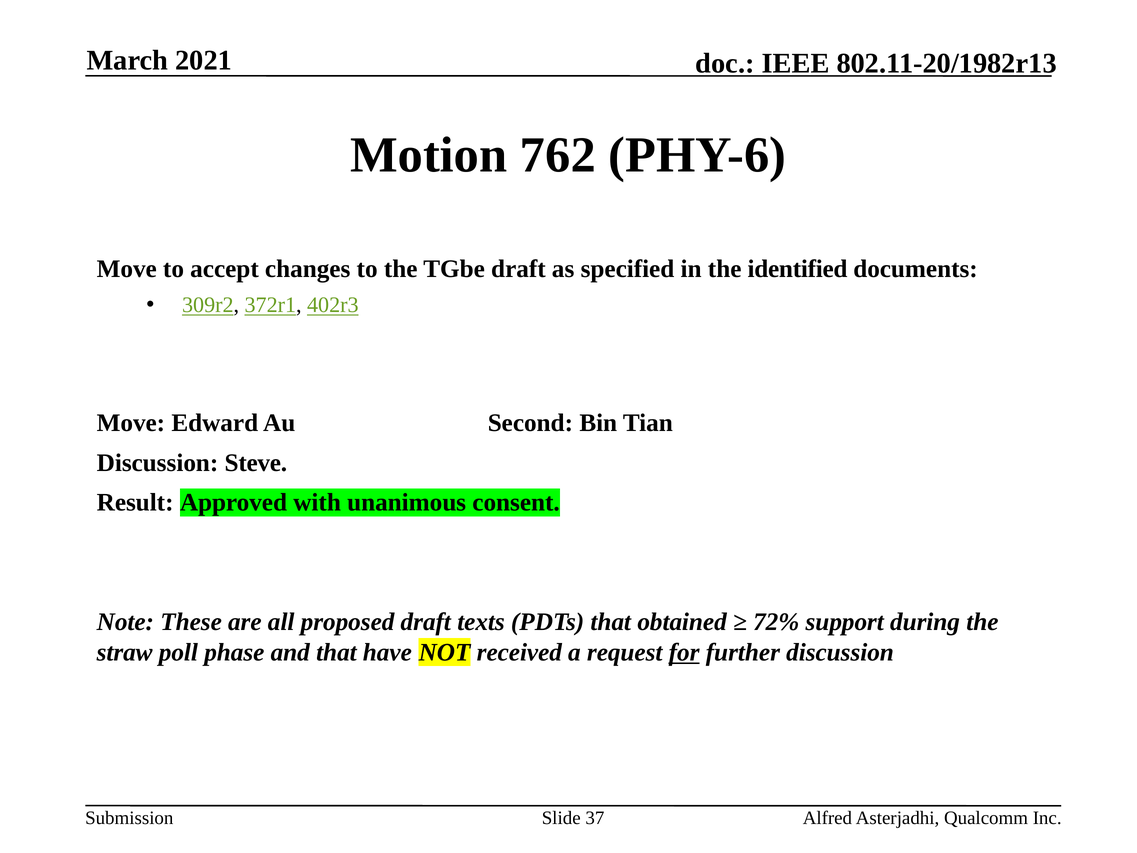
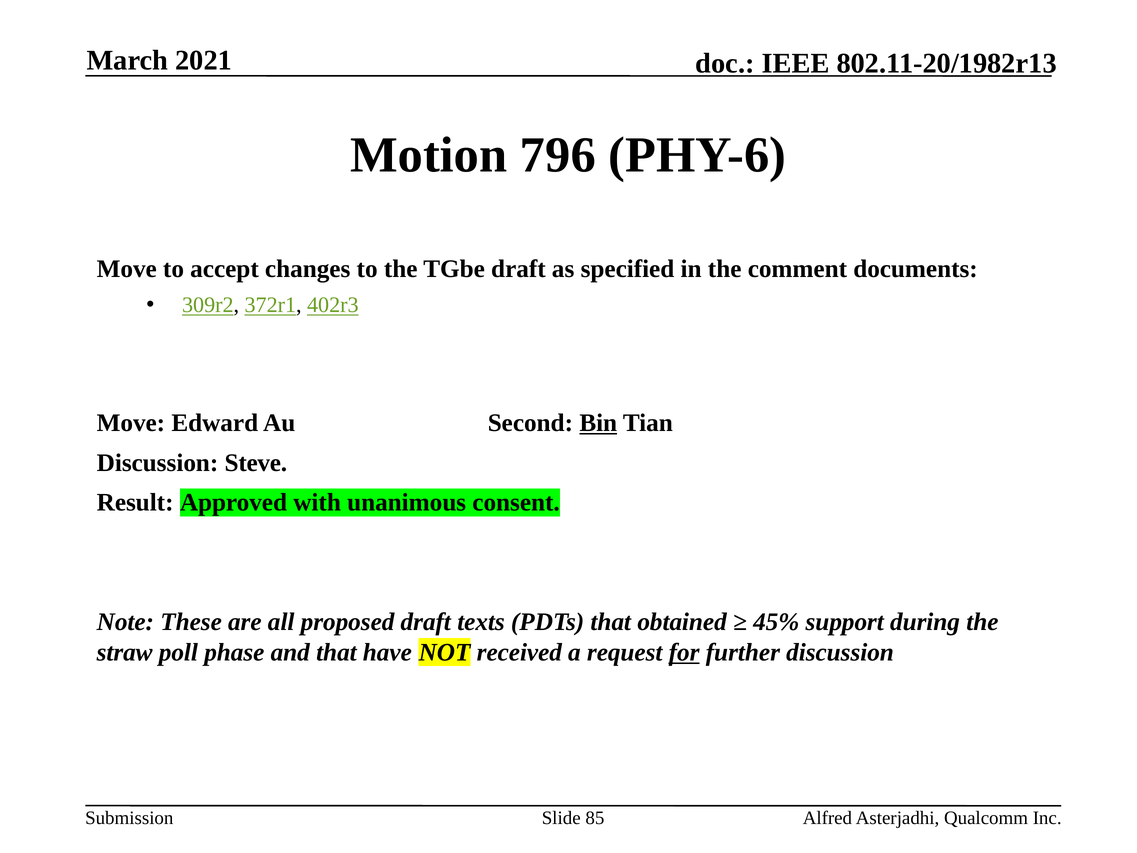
762: 762 -> 796 (558, 155)
identified: identified -> comment (797, 269)
Bin underline: none -> present (598, 423)
72%: 72% -> 45% (776, 622)
37: 37 -> 85 (595, 818)
